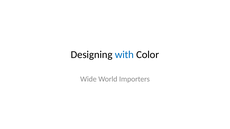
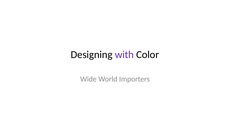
with colour: blue -> purple (124, 55)
